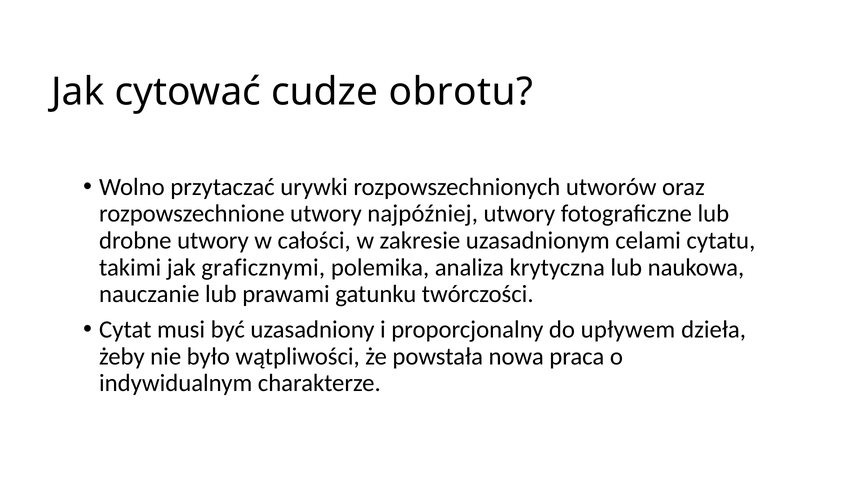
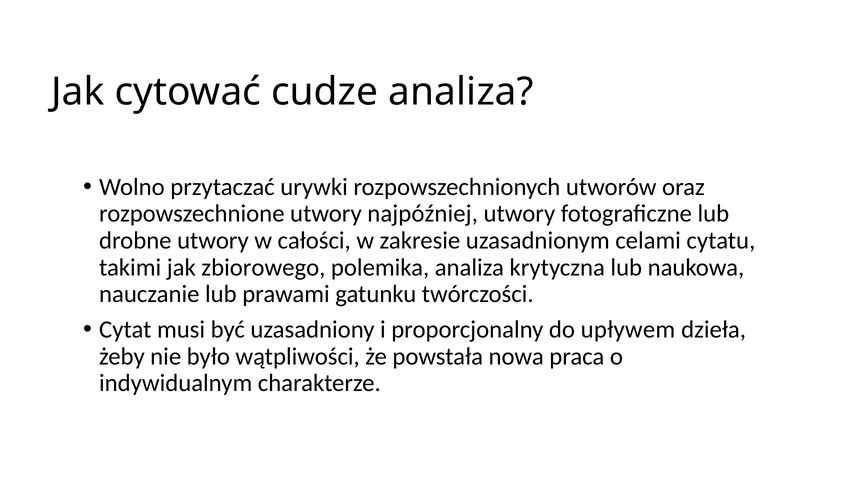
cudze obrotu: obrotu -> analiza (461, 92)
graficznymi: graficznymi -> zbiorowego (263, 267)
